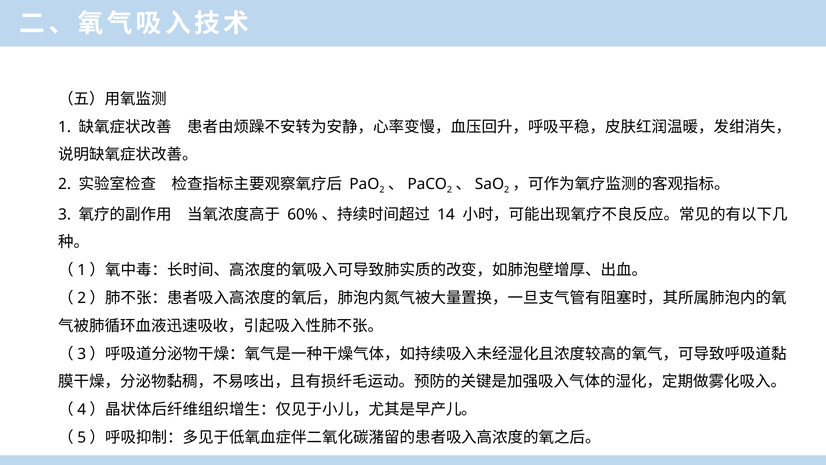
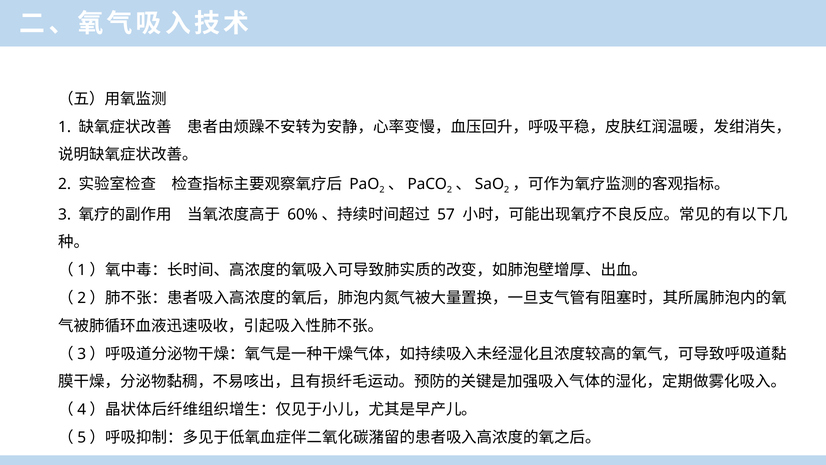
14: 14 -> 57 (446, 214)
